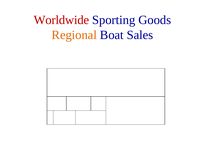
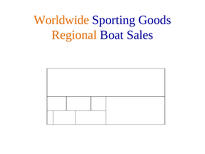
Worldwide colour: red -> orange (61, 20)
